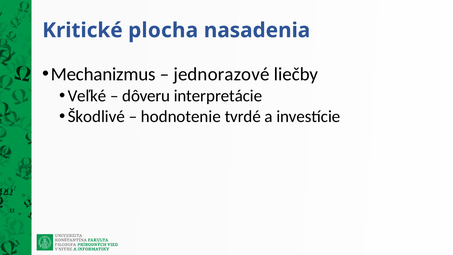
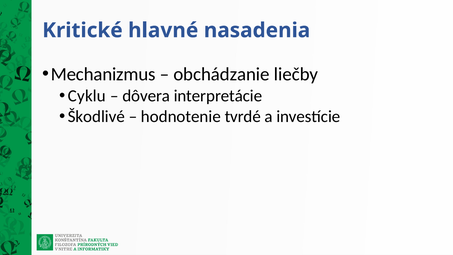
plocha: plocha -> hlavné (163, 30)
jednorazové: jednorazové -> obchádzanie (222, 74)
Veľké: Veľké -> Cyklu (87, 96)
dôveru: dôveru -> dôvera (146, 96)
